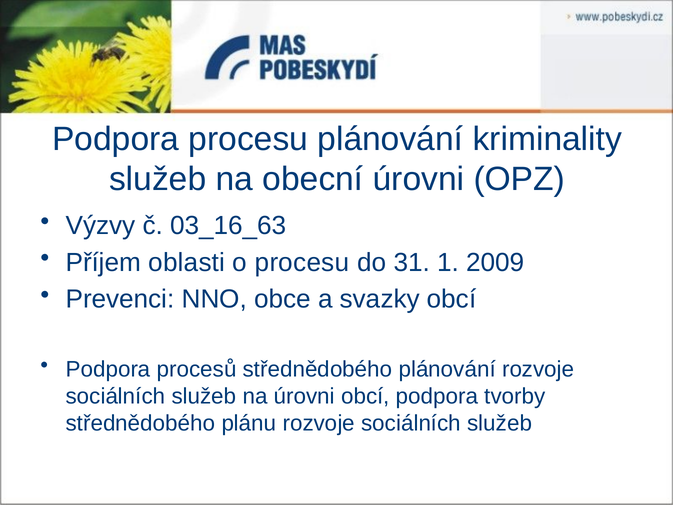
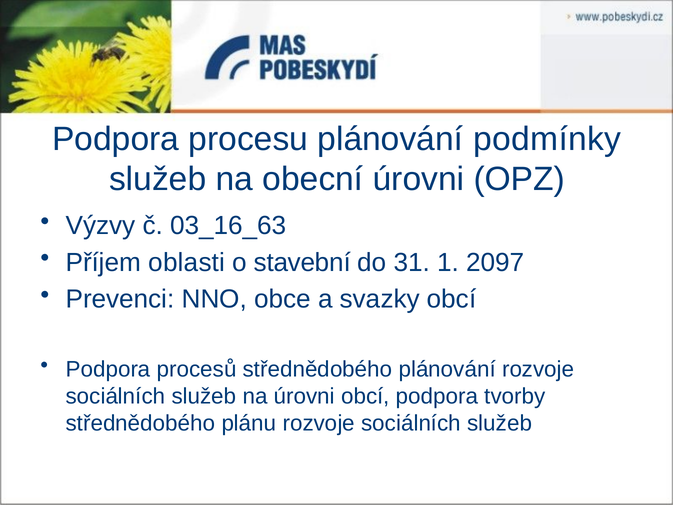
kriminality: kriminality -> podmínky (547, 139)
o procesu: procesu -> stavební (302, 262)
2009: 2009 -> 2097 (495, 262)
